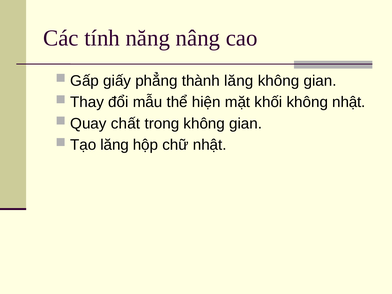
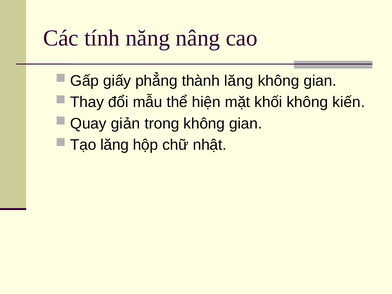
không nhật: nhật -> kiến (349, 102)
chất: chất -> giản (126, 123)
